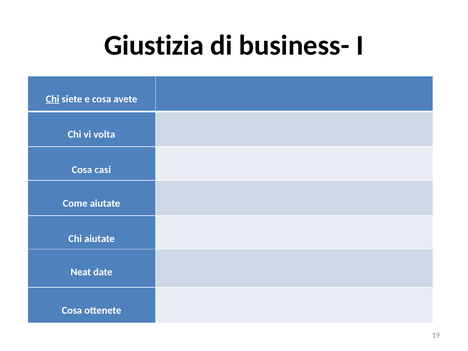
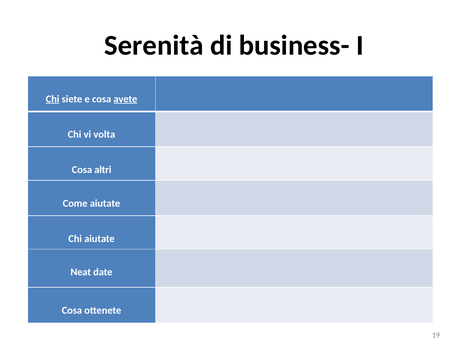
Giustizia: Giustizia -> Serenità (154, 45)
avete underline: none -> present (125, 99)
casi: casi -> altri (103, 170)
